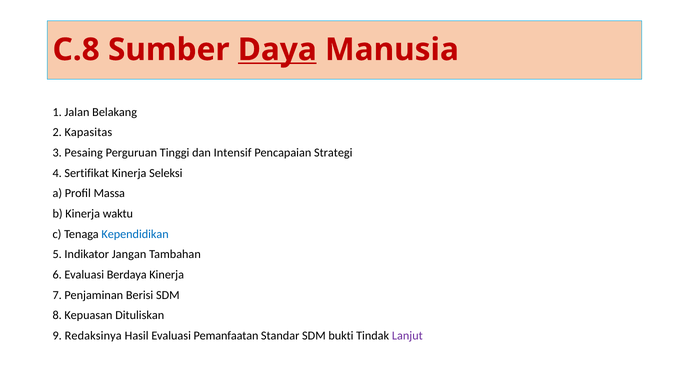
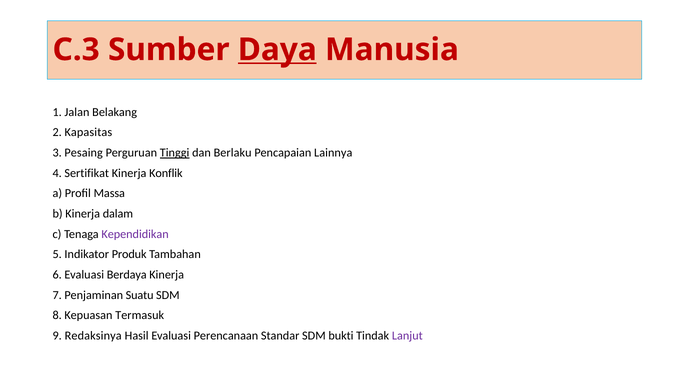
C.8: C.8 -> C.3 (76, 50)
Tinggi underline: none -> present (175, 153)
Intensif: Intensif -> Berlaku (233, 153)
Strategi: Strategi -> Lainnya (333, 153)
Seleksi: Seleksi -> Konflik (166, 173)
waktu: waktu -> dalam (118, 214)
Kependidikan colour: blue -> purple (135, 234)
Jangan: Jangan -> Produk (129, 255)
Berisi: Berisi -> Suatu (140, 296)
Dituliskan: Dituliskan -> Termasuk (140, 316)
Pemanfaatan: Pemanfaatan -> Perencanaan (226, 336)
